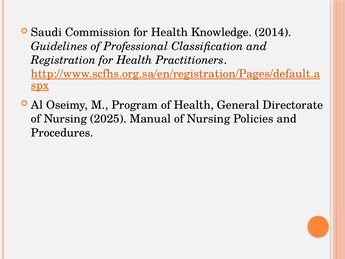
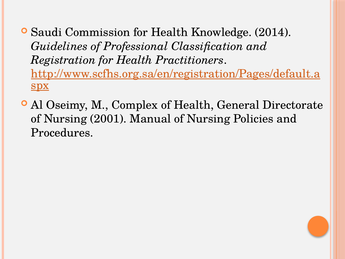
Program: Program -> Complex (135, 105)
2025: 2025 -> 2001 (108, 119)
